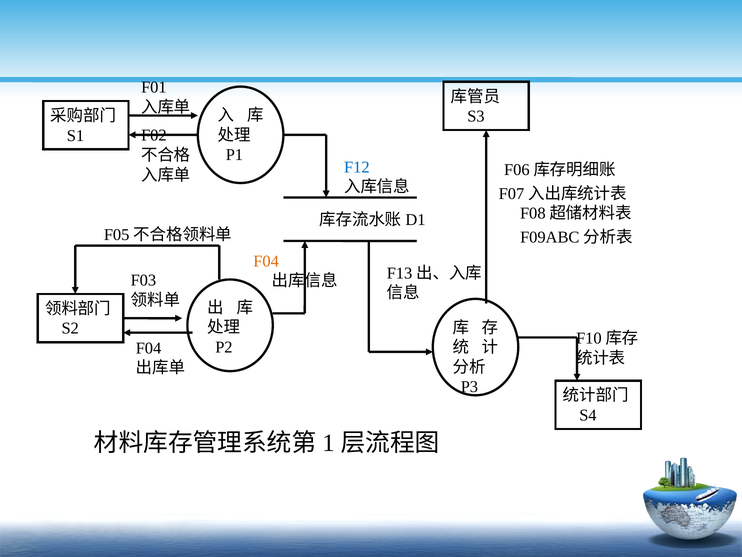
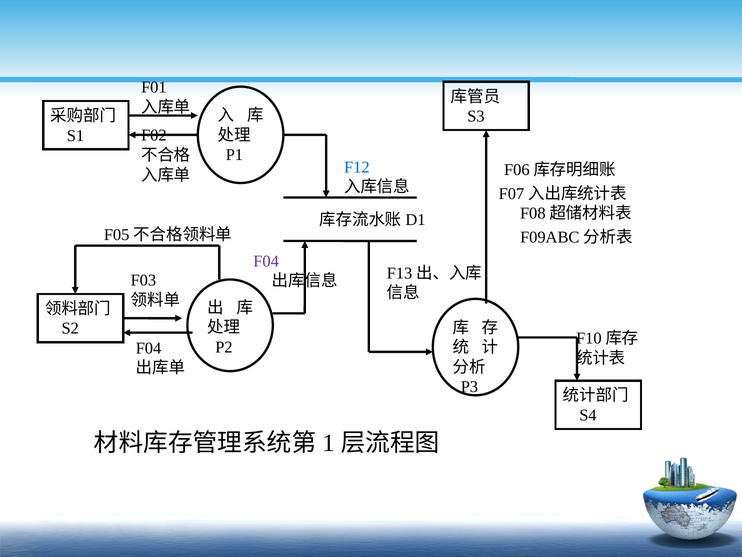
F04 colour: orange -> purple (266, 261)
